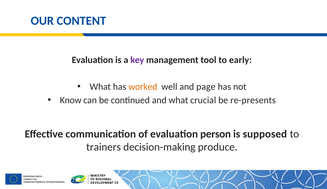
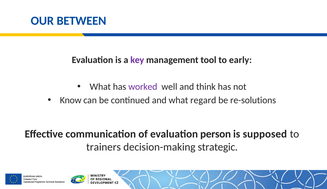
CONTENT: CONTENT -> BETWEEN (81, 21)
worked colour: orange -> purple (143, 86)
page: page -> think (206, 86)
crucial: crucial -> regard (203, 100)
re-presents: re-presents -> re-solutions (253, 100)
produce: produce -> strategic (218, 147)
